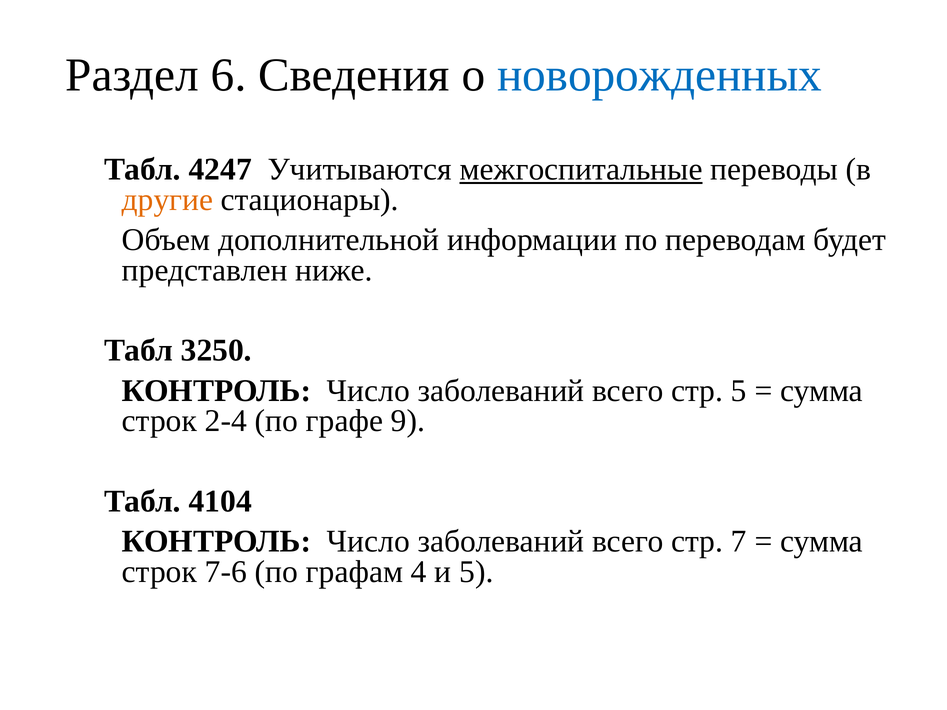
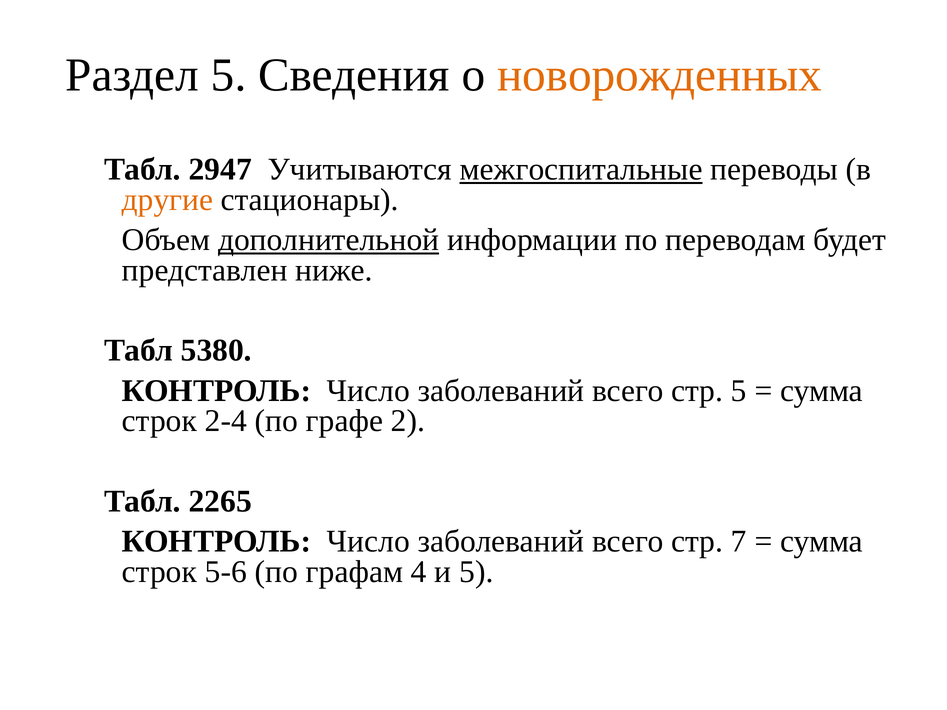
Раздел 6: 6 -> 5 (229, 75)
новорожденных colour: blue -> orange (659, 75)
4247: 4247 -> 2947 (220, 169)
дополнительной underline: none -> present (329, 240)
3250: 3250 -> 5380 (216, 351)
9: 9 -> 2 (408, 421)
4104: 4104 -> 2265 (220, 502)
7-6: 7-6 -> 5-6 (226, 572)
